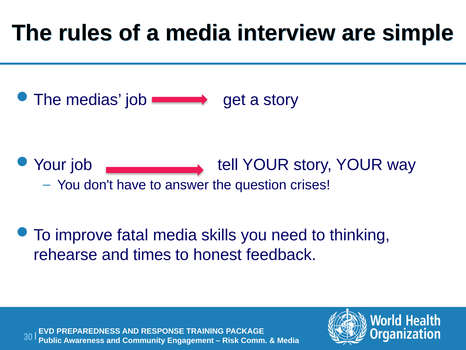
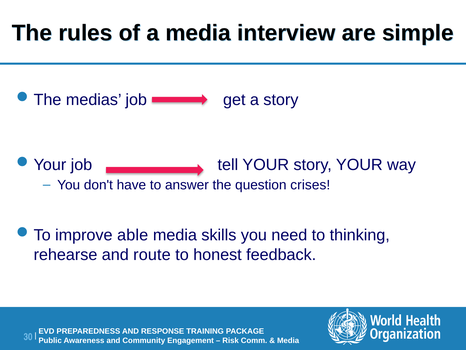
fatal: fatal -> able (133, 235)
times: times -> route (152, 254)
